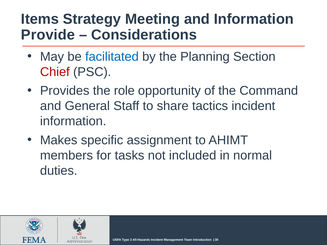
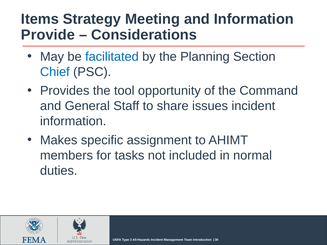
Chief colour: red -> blue (55, 72)
role: role -> tool (124, 91)
tactics: tactics -> issues (210, 106)
